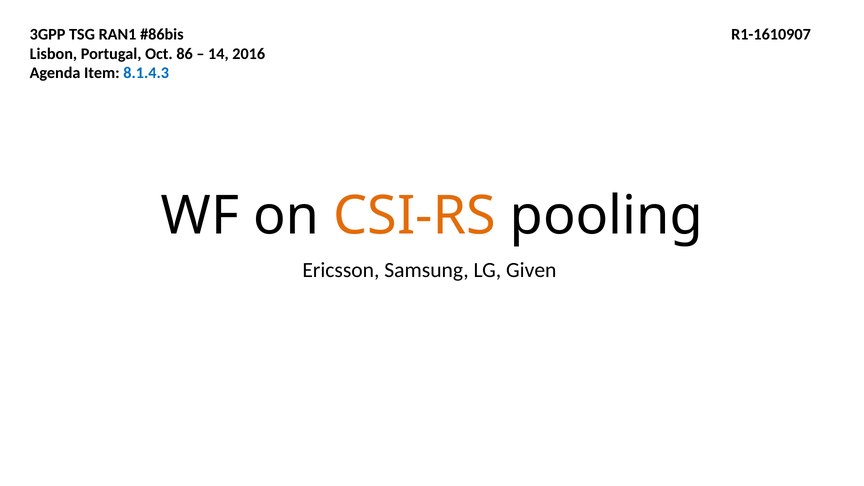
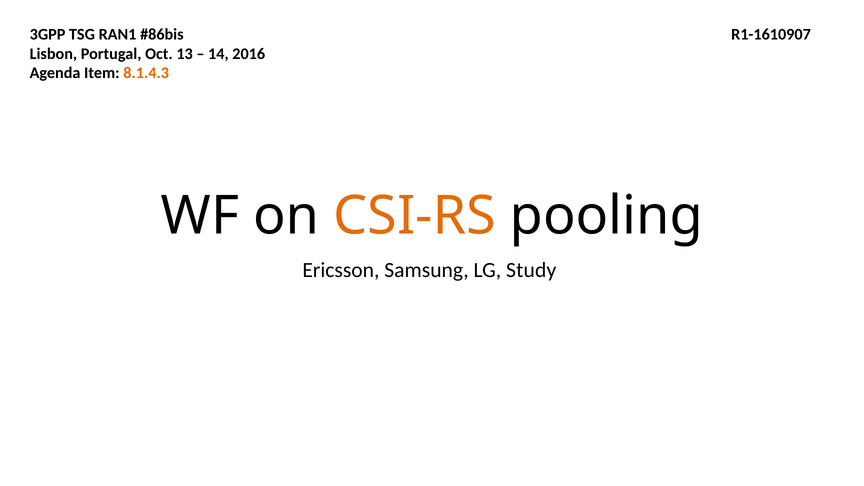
86: 86 -> 13 (185, 54)
8.1.4.3 colour: blue -> orange (146, 73)
Given: Given -> Study (531, 270)
